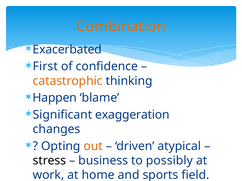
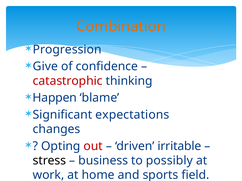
Exacerbated: Exacerbated -> Progression (67, 50)
First: First -> Give (45, 67)
catastrophic colour: orange -> red (68, 81)
exaggeration: exaggeration -> expectations (132, 115)
out colour: orange -> red (93, 146)
atypical: atypical -> irritable (179, 146)
